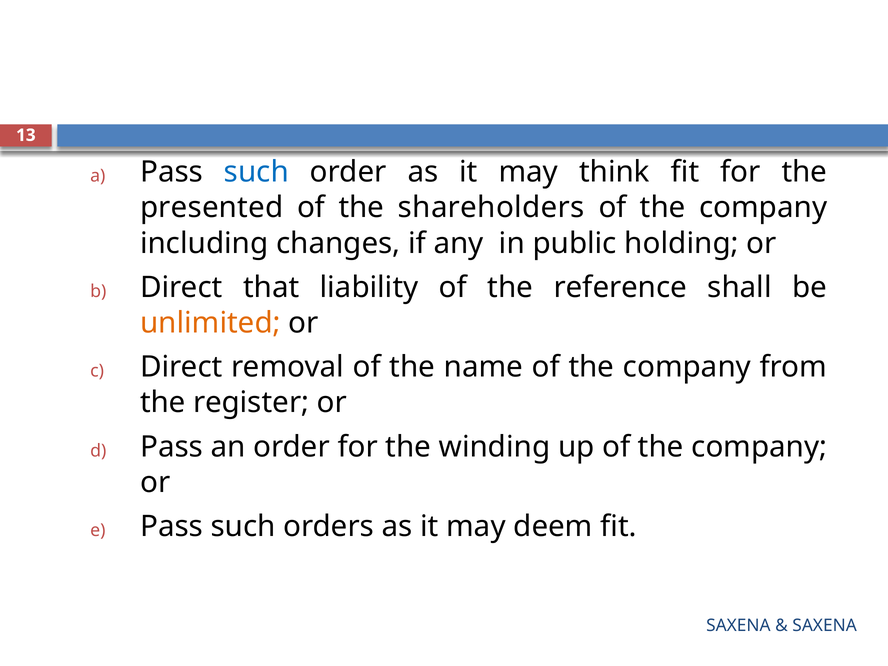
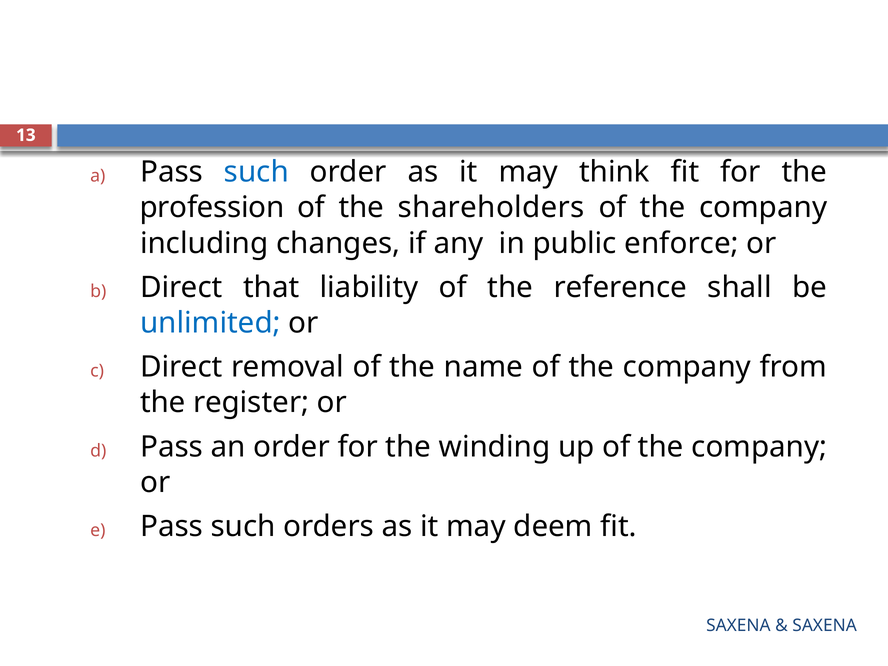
presented: presented -> profession (212, 208)
holding: holding -> enforce (682, 243)
unlimited colour: orange -> blue (210, 323)
